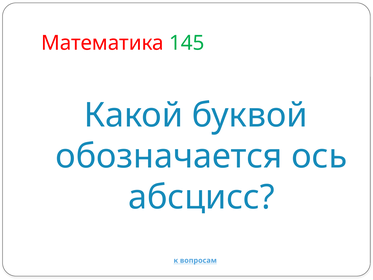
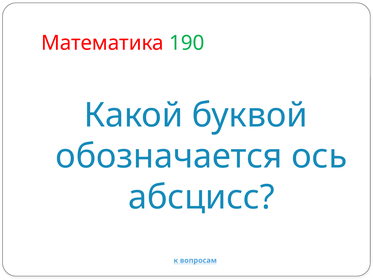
145: 145 -> 190 (187, 43)
